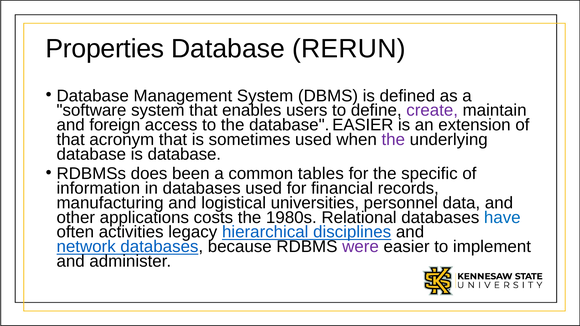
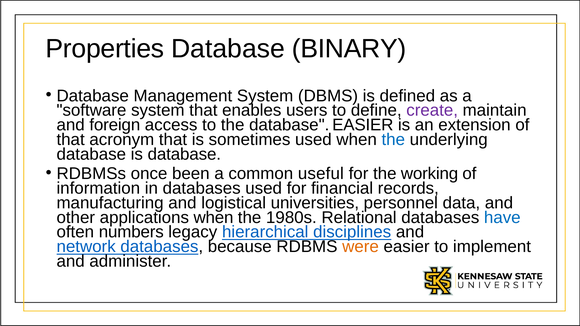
RERUN: RERUN -> BINARY (349, 49)
the colour: purple -> blue (393, 140)
does: does -> once (149, 174)
tables: tables -> useful (321, 174)
specific: specific -> working (430, 174)
applications costs: costs -> when (213, 218)
activities: activities -> numbers (131, 232)
were colour: purple -> orange (361, 247)
